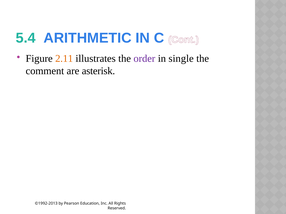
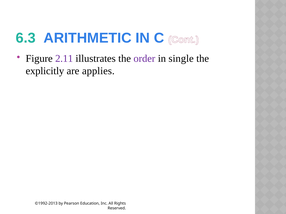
5.4: 5.4 -> 6.3 (26, 38)
2.11 colour: orange -> purple (64, 59)
comment: comment -> explicitly (45, 71)
asterisk: asterisk -> applies (98, 71)
